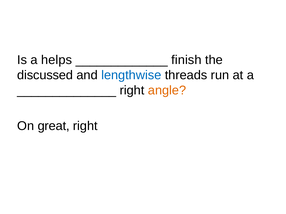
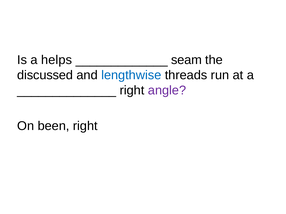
finish: finish -> seam (187, 60)
angle colour: orange -> purple (167, 91)
great: great -> been (54, 126)
